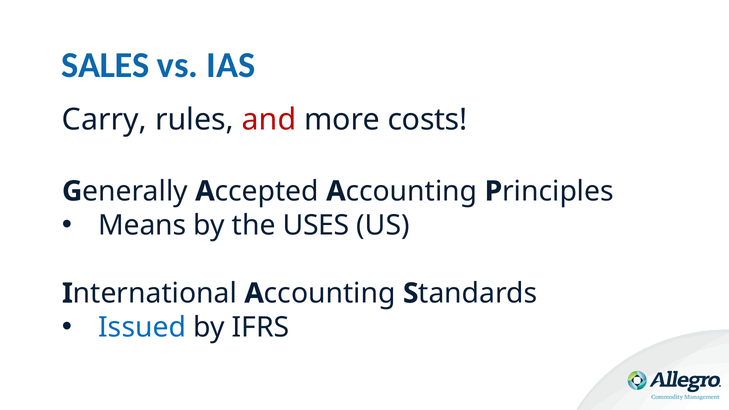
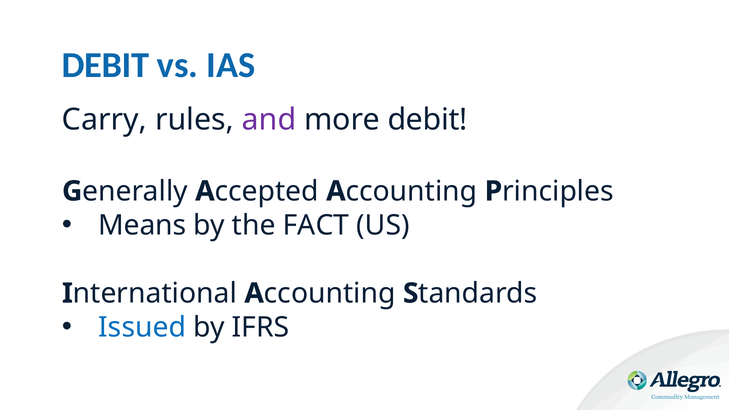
SALES: SALES -> DEBIT (105, 65)
and colour: red -> purple (269, 120)
more costs: costs -> debit (427, 120)
USES: USES -> FACT (316, 225)
